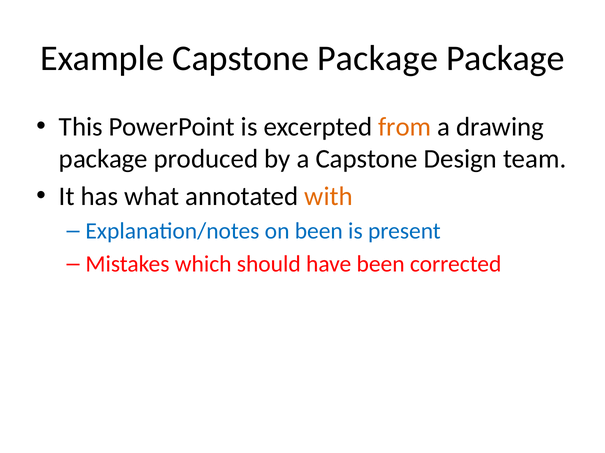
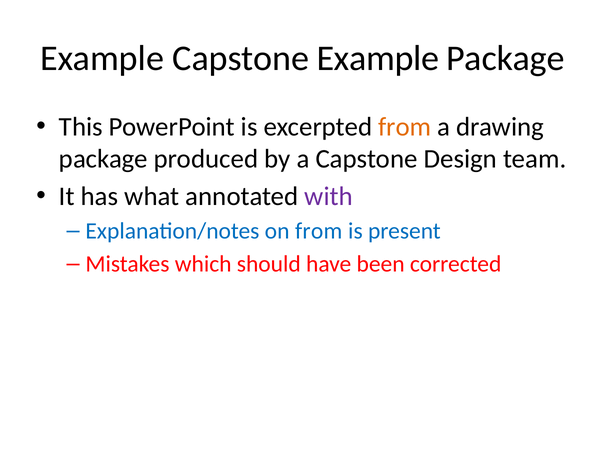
Capstone Package: Package -> Example (378, 59)
with colour: orange -> purple (329, 197)
on been: been -> from (319, 232)
